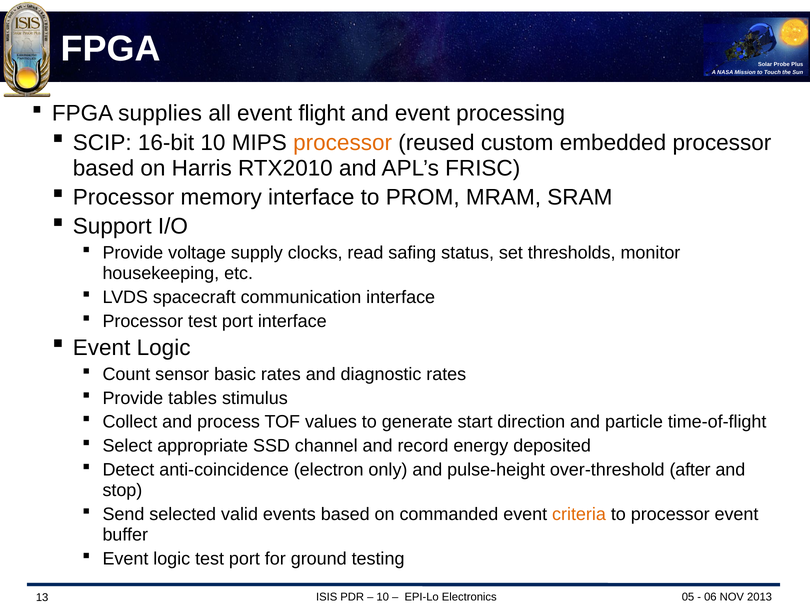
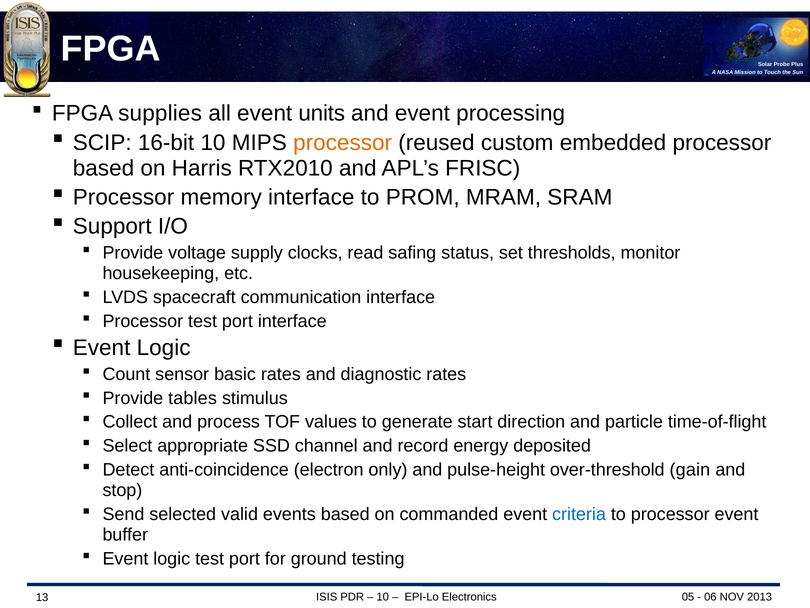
flight: flight -> units (322, 113)
after: after -> gain (690, 469)
criteria colour: orange -> blue (579, 514)
